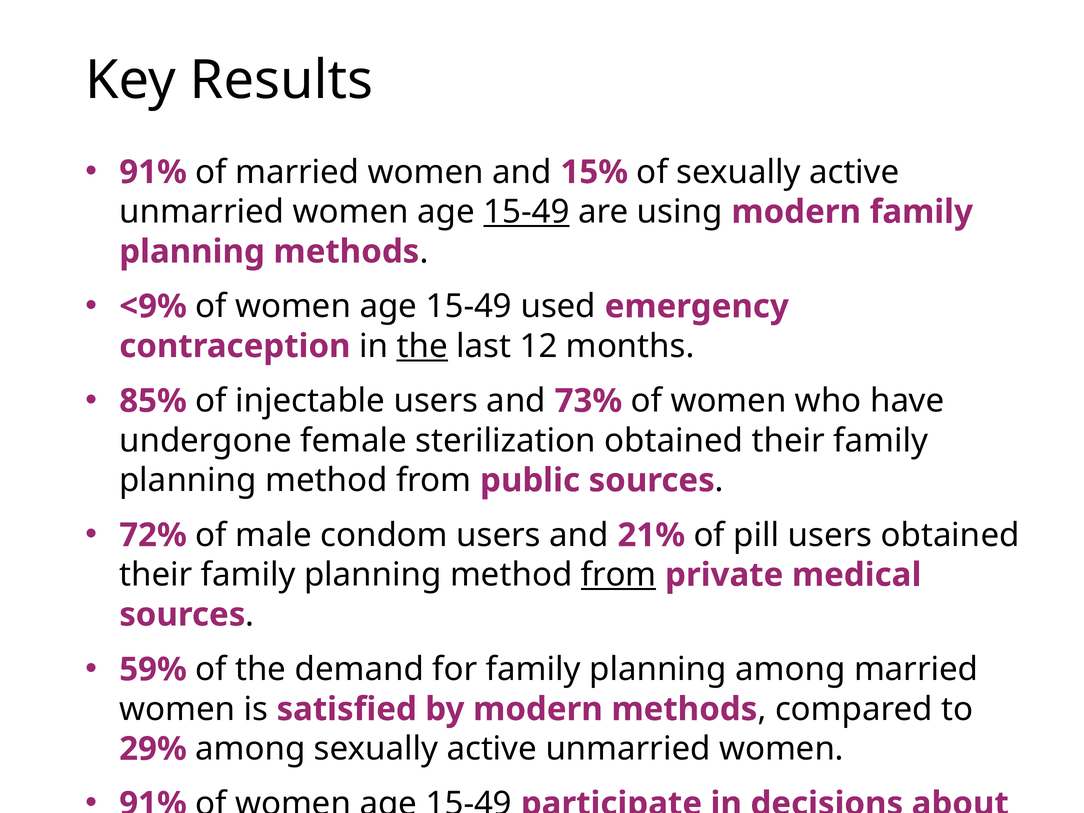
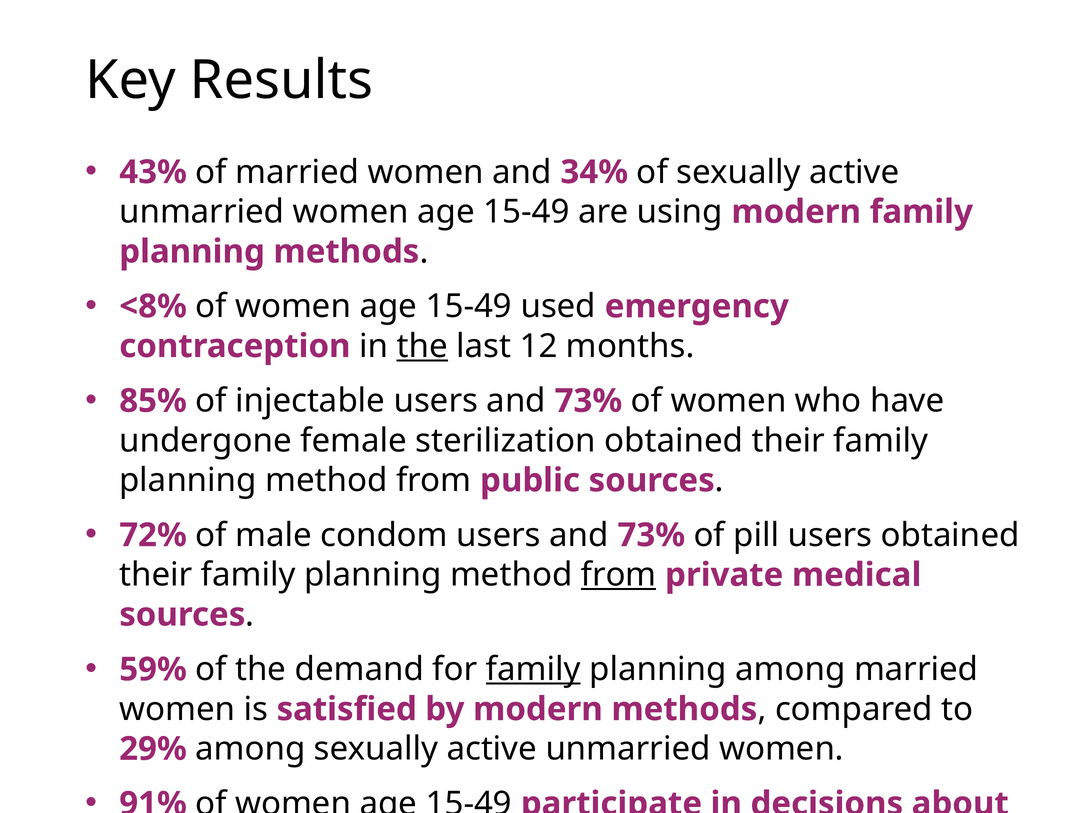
91%: 91% -> 43% (153, 172)
15%: 15% -> 34% (594, 172)
15-49 underline: present -> none (527, 212)
<9%: <9% -> <8% (153, 306)
condom users and 21%: 21% -> 73% (651, 535)
family underline: none -> present (533, 669)
